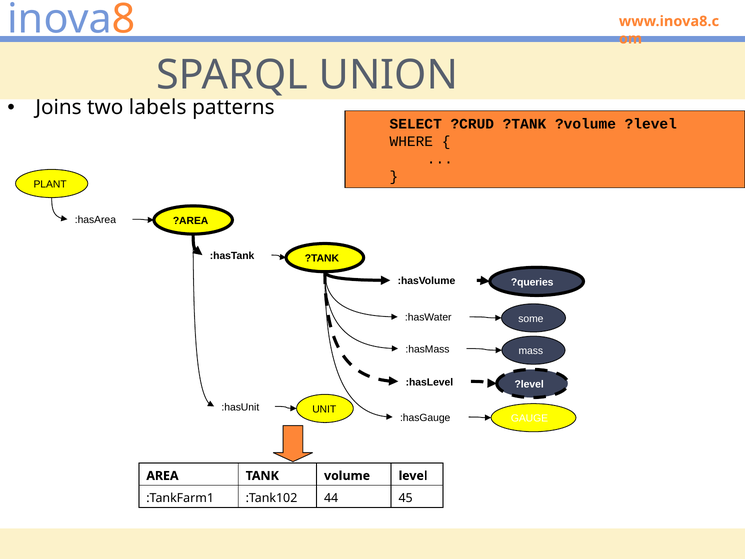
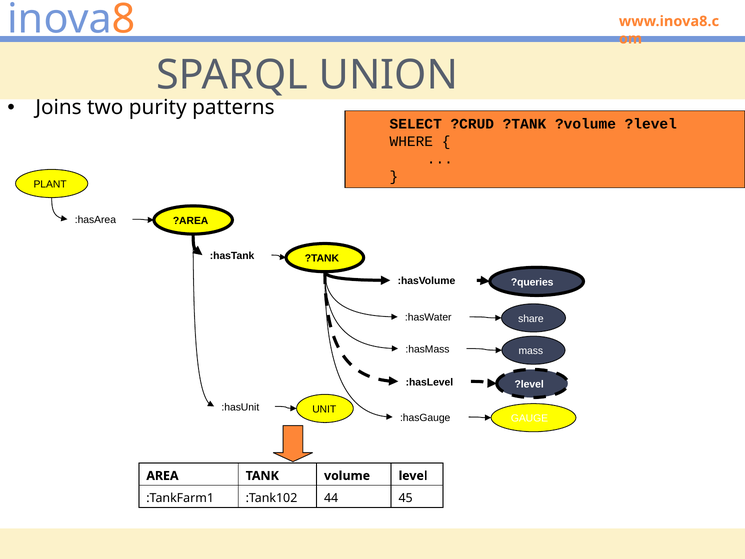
labels: labels -> purity (158, 108)
some: some -> share (531, 318)
